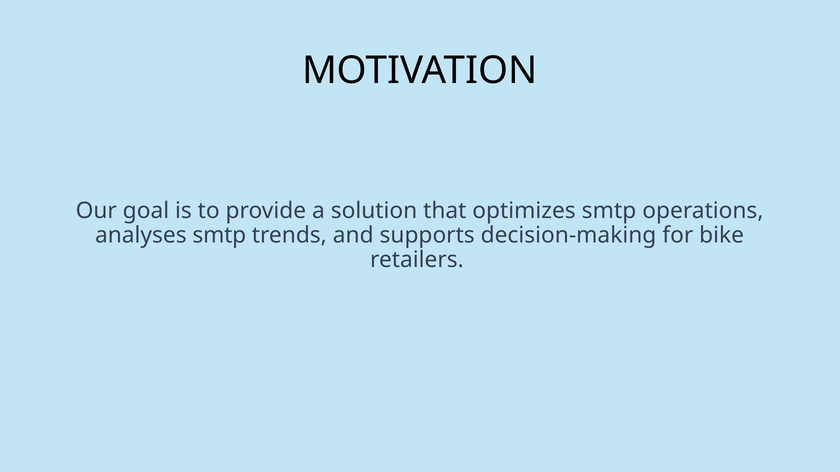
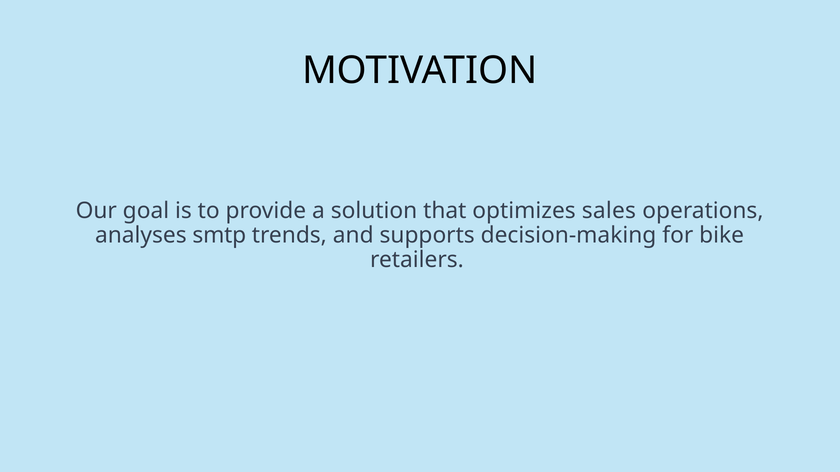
optimizes smtp: smtp -> sales (609, 211)
